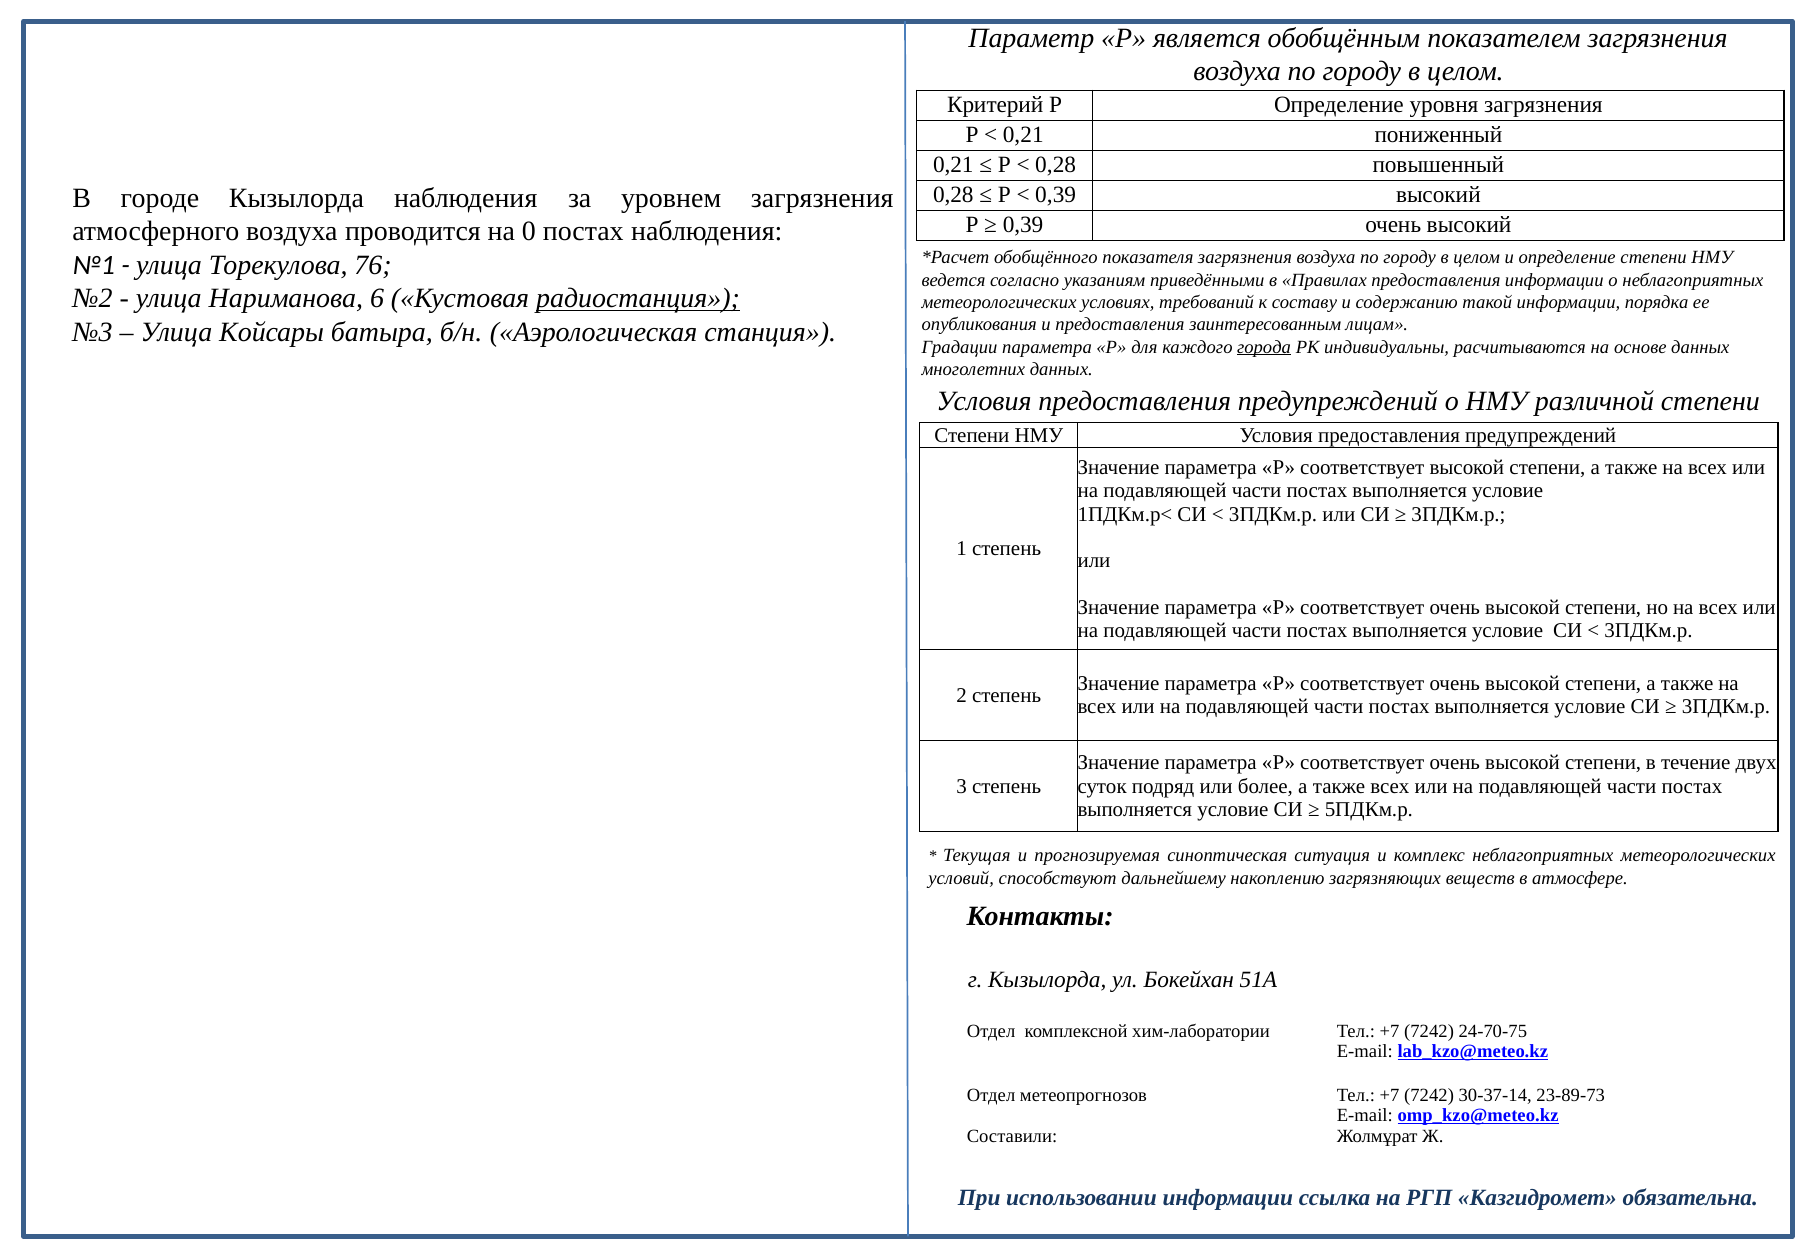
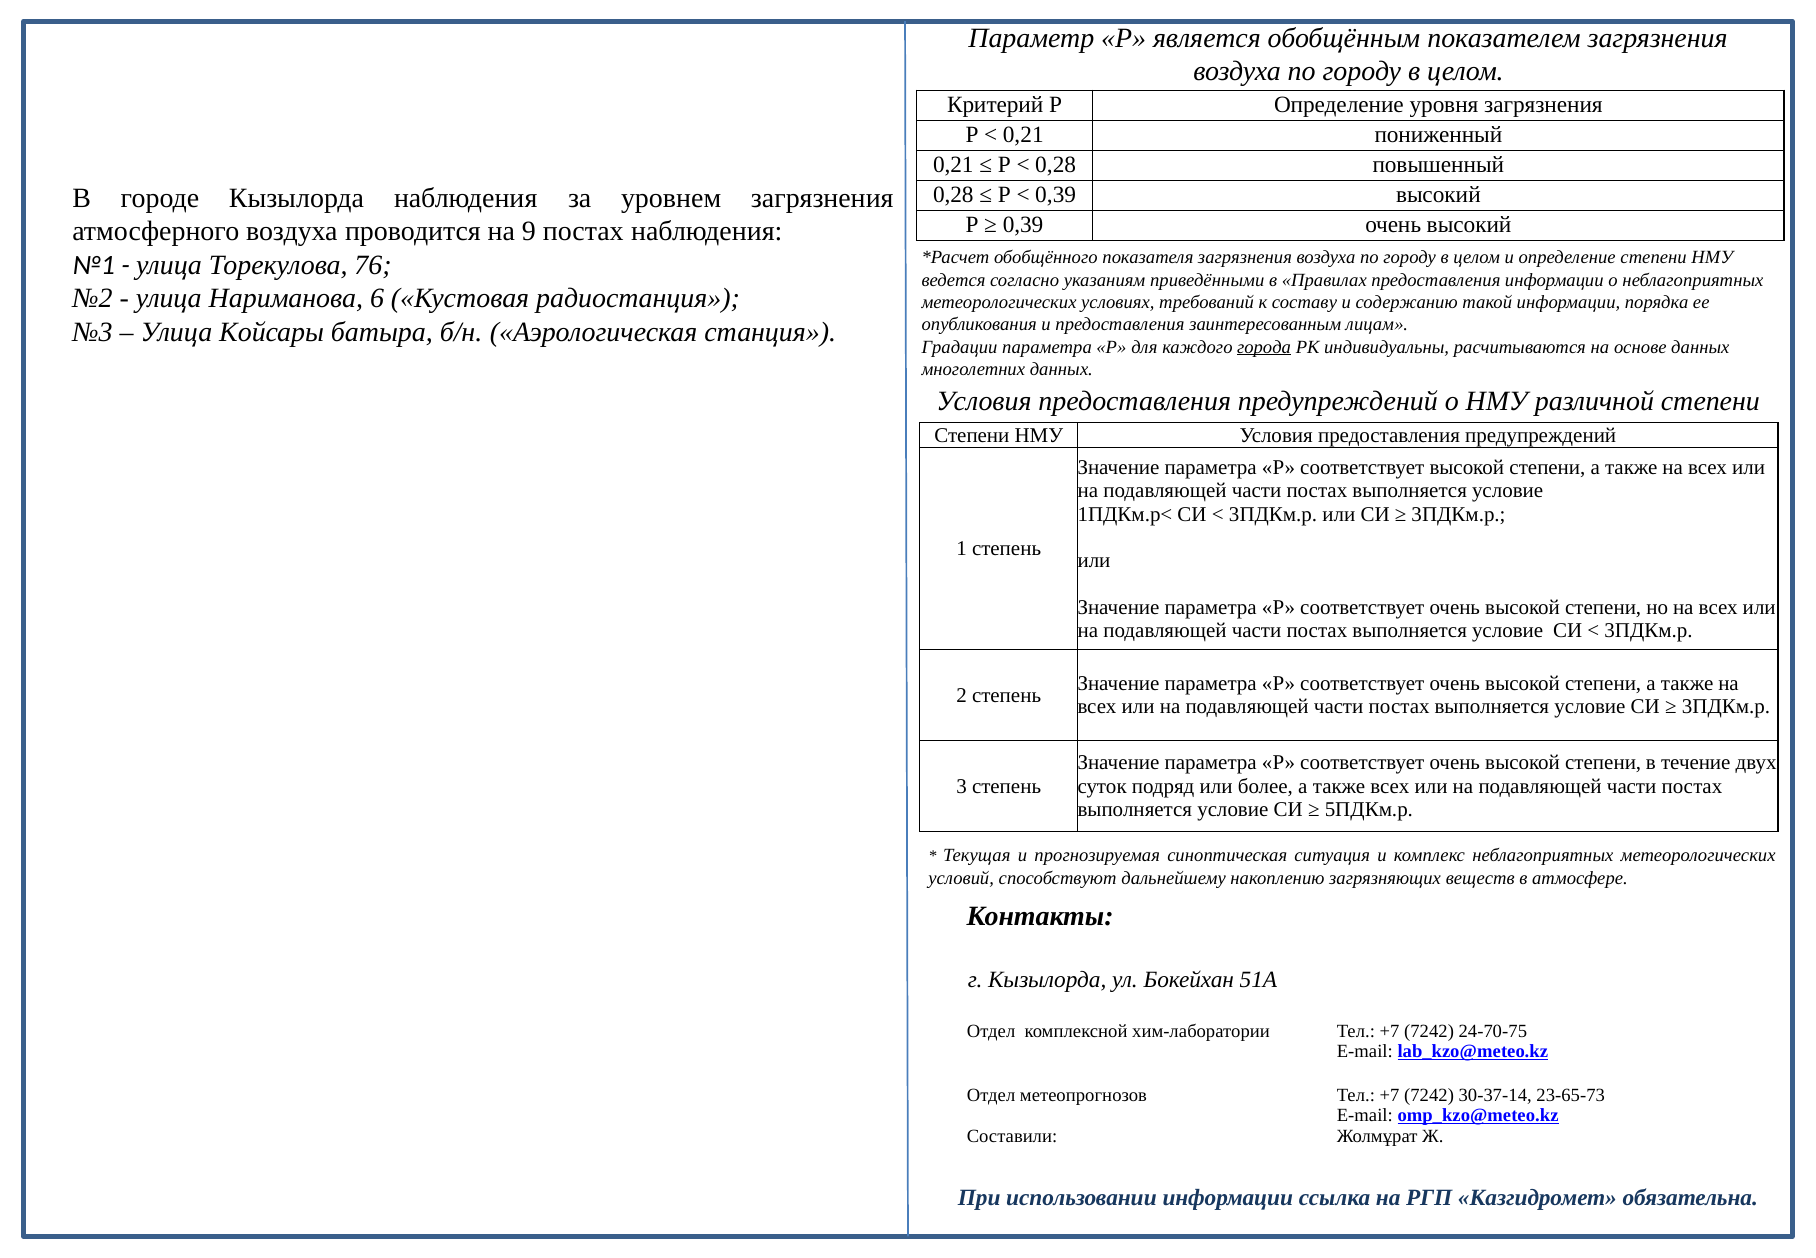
0: 0 -> 9 (529, 231)
радиостанция underline: present -> none (638, 298)
23-89-73: 23-89-73 -> 23-65-73 (1571, 1094)
